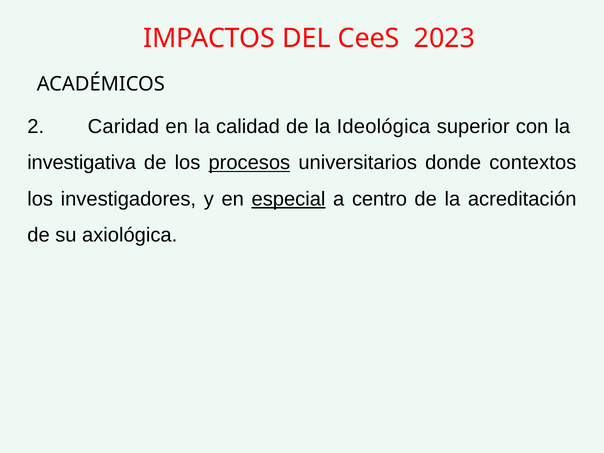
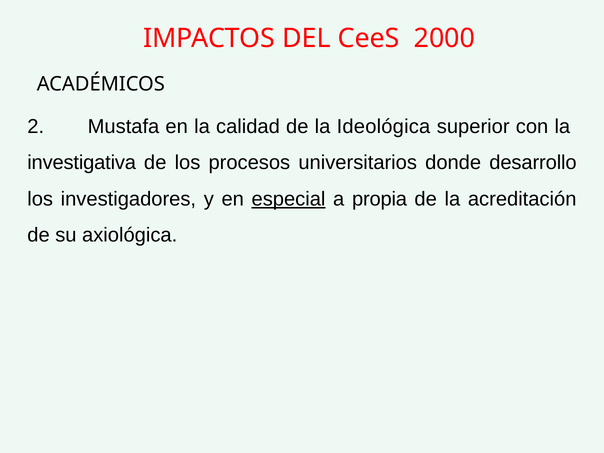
2023: 2023 -> 2000 (444, 38)
Caridad: Caridad -> Mustafa (124, 127)
procesos underline: present -> none (249, 163)
contextos: contextos -> desarrollo (533, 163)
centro: centro -> propia (380, 199)
